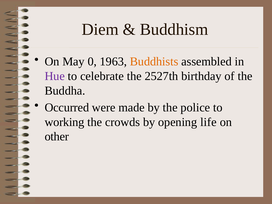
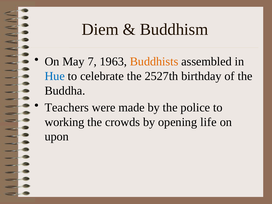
0: 0 -> 7 (92, 62)
Hue colour: purple -> blue (55, 76)
Occurred: Occurred -> Teachers (67, 108)
other: other -> upon (57, 137)
